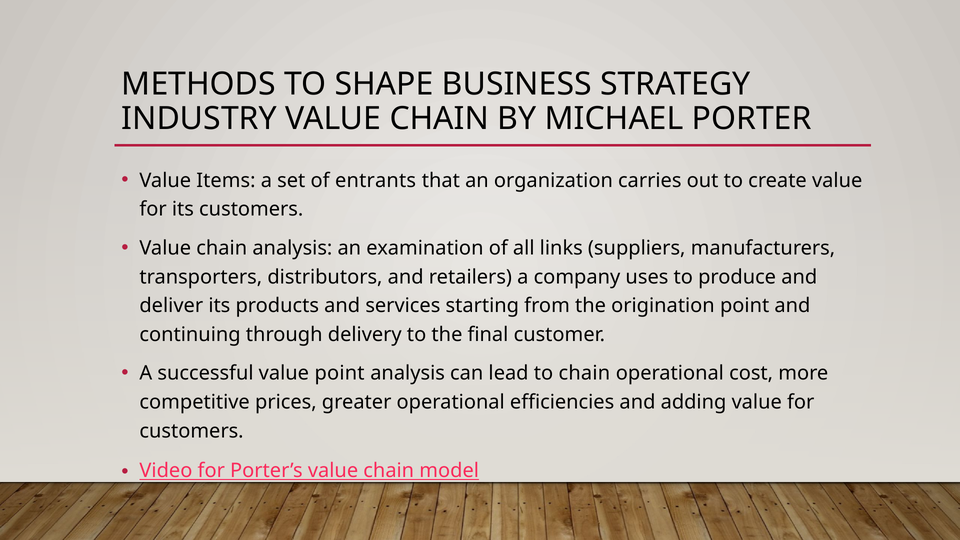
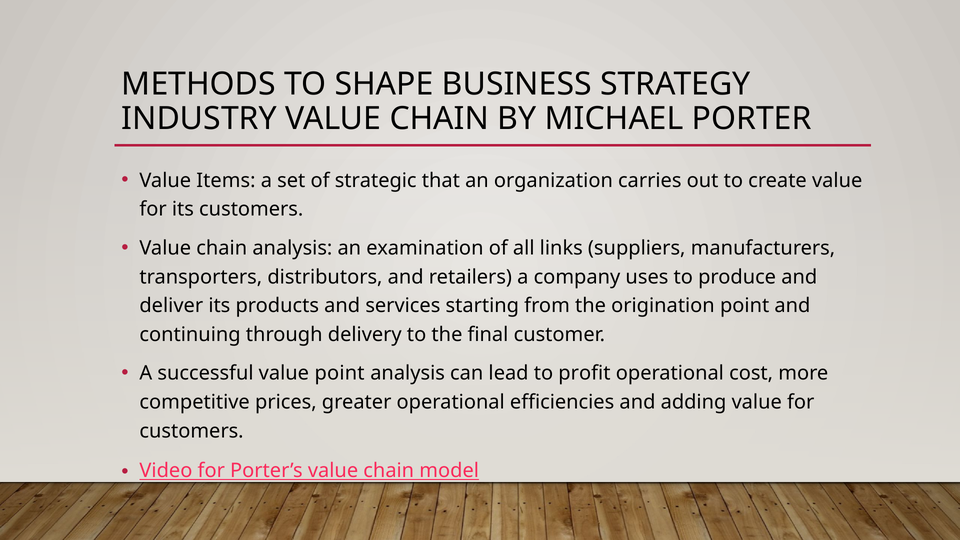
entrants: entrants -> strategic (376, 181)
to chain: chain -> profit (584, 373)
